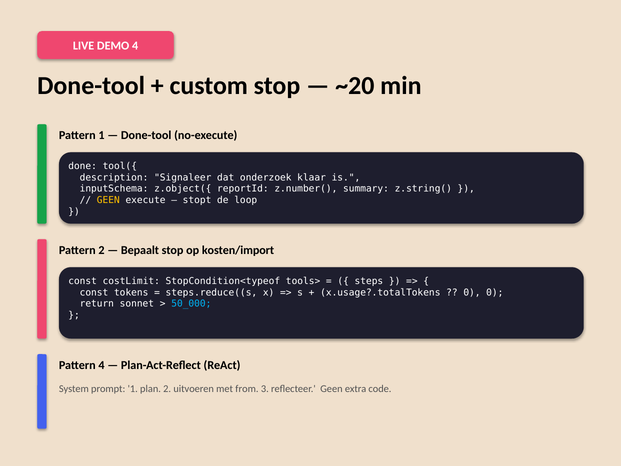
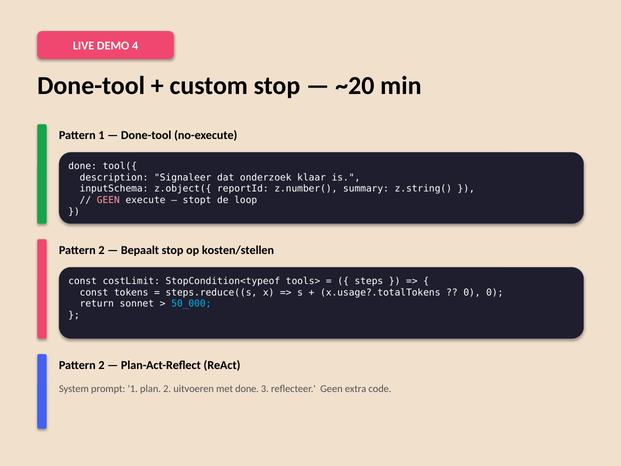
GEEN colour: yellow -> pink (108, 200)
kosten/import: kosten/import -> kosten/stellen (238, 250)
4: 4 -> 2 (101, 365)
met from: from -> done (247, 389)
